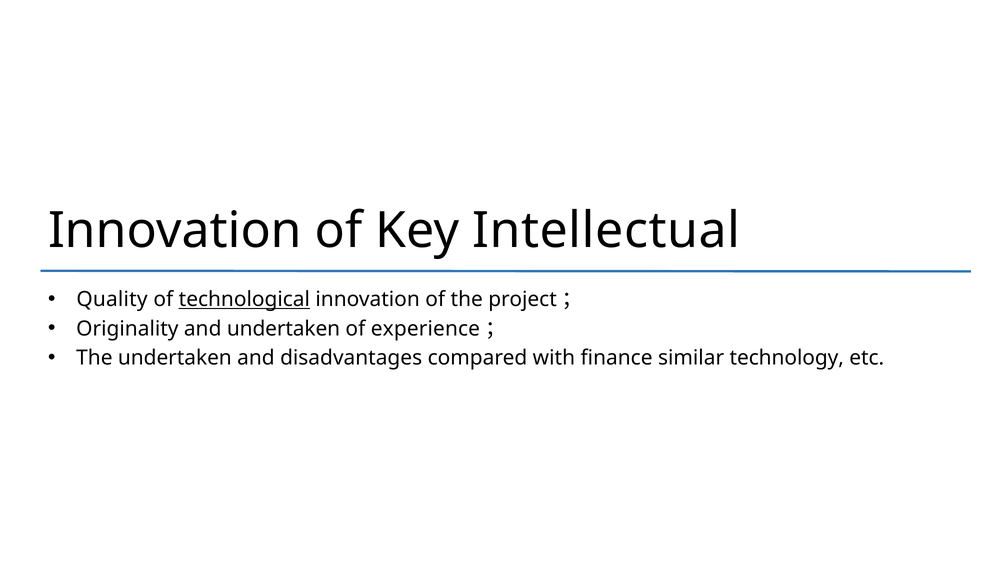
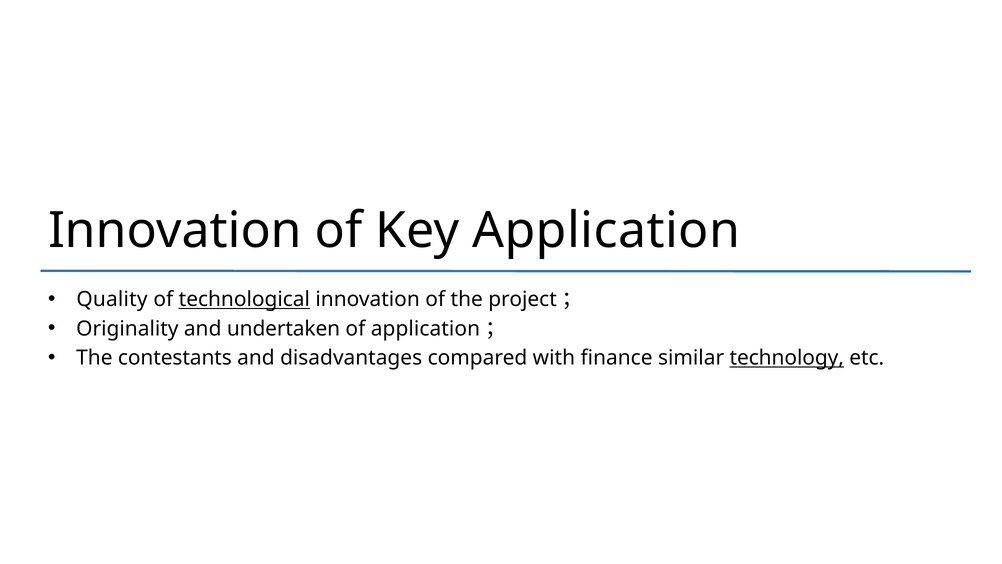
Key Intellectual: Intellectual -> Application (606, 231)
of experience: experience -> application (425, 329)
The undertaken: undertaken -> contestants (175, 358)
technology underline: none -> present (787, 358)
